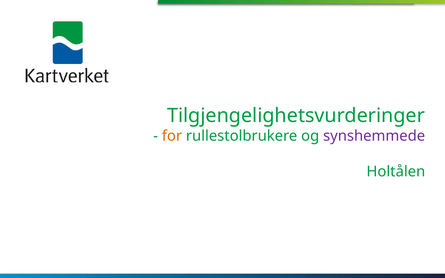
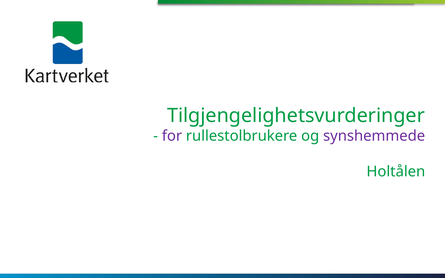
for colour: orange -> purple (172, 136)
